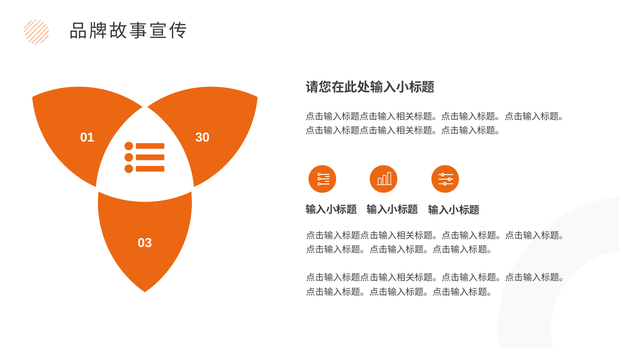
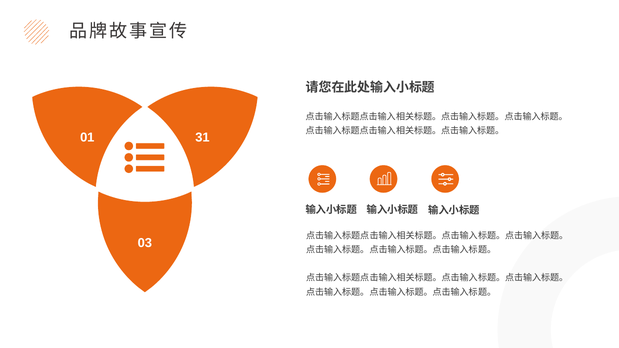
30: 30 -> 31 (202, 138)
